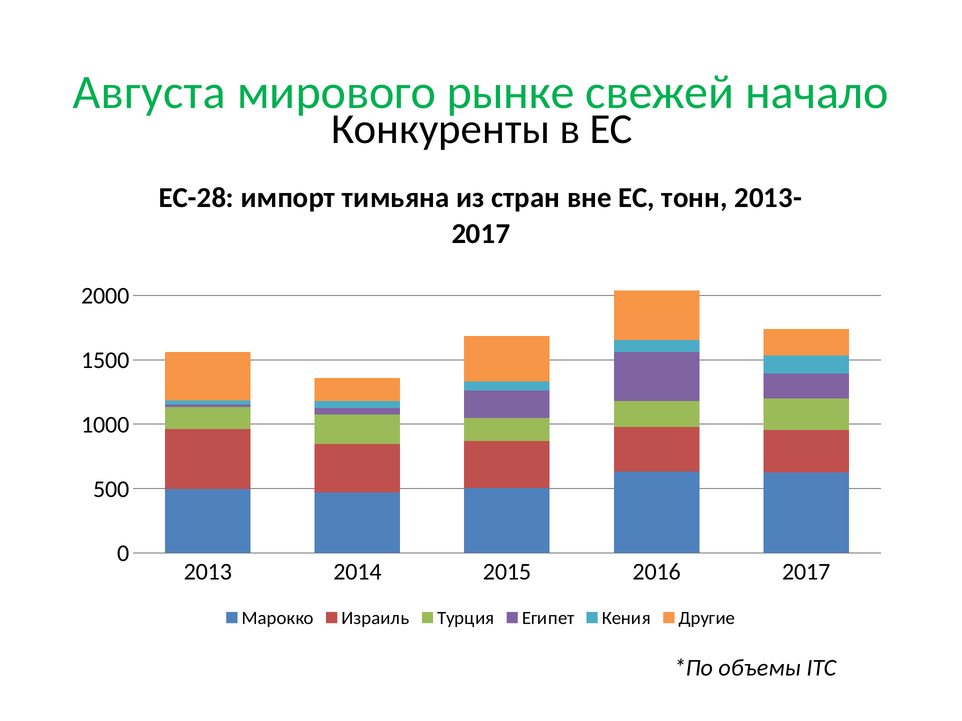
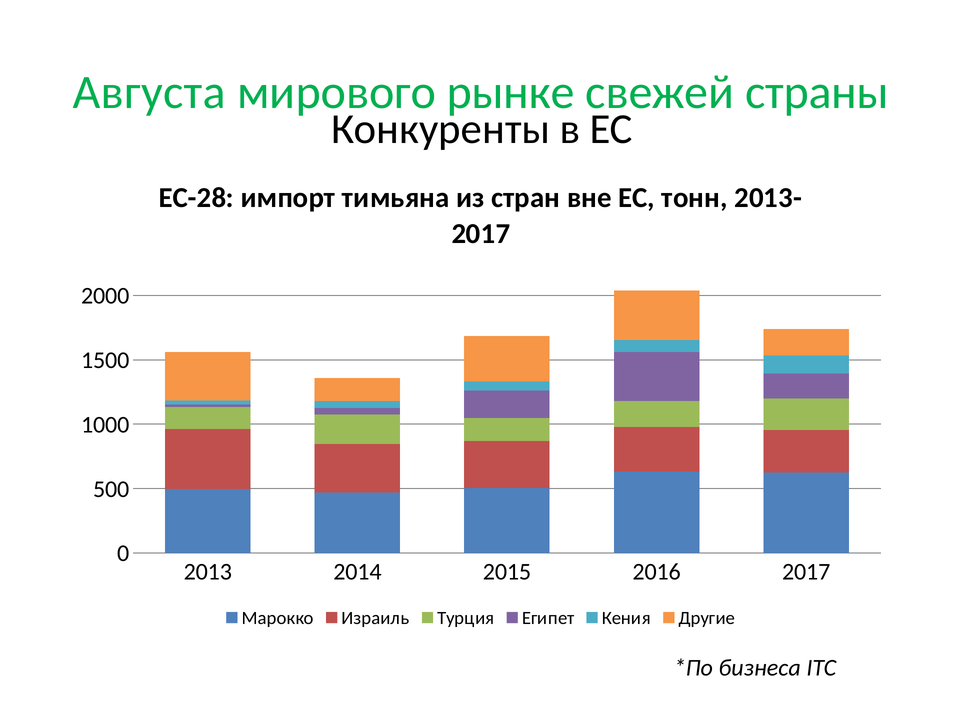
начало: начало -> страны (817, 92)
объемы: объемы -> бизнеса (760, 668)
